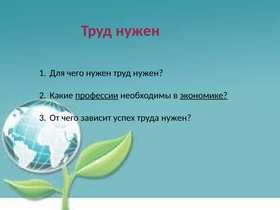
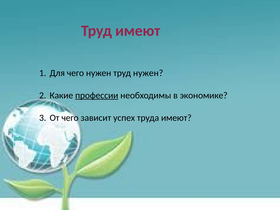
нужен: нужен -> имеют (138, 31)
экономике underline: present -> none (204, 95)
труда нужен: нужен -> имеют (176, 118)
